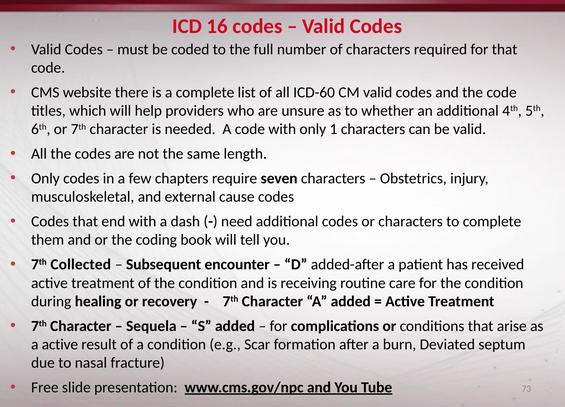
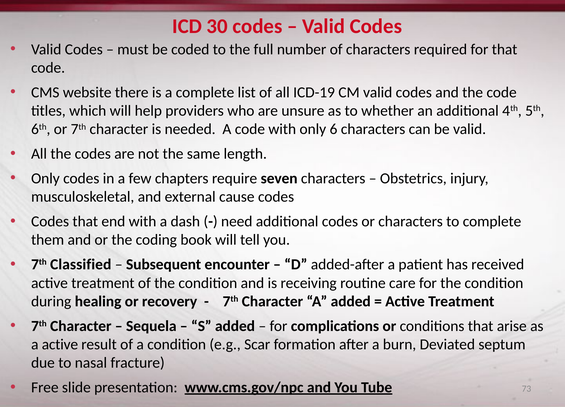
16: 16 -> 30 (217, 26)
ICD-60: ICD-60 -> ICD-19 (314, 92)
1: 1 -> 6 (333, 129)
Collected: Collected -> Classified (81, 264)
